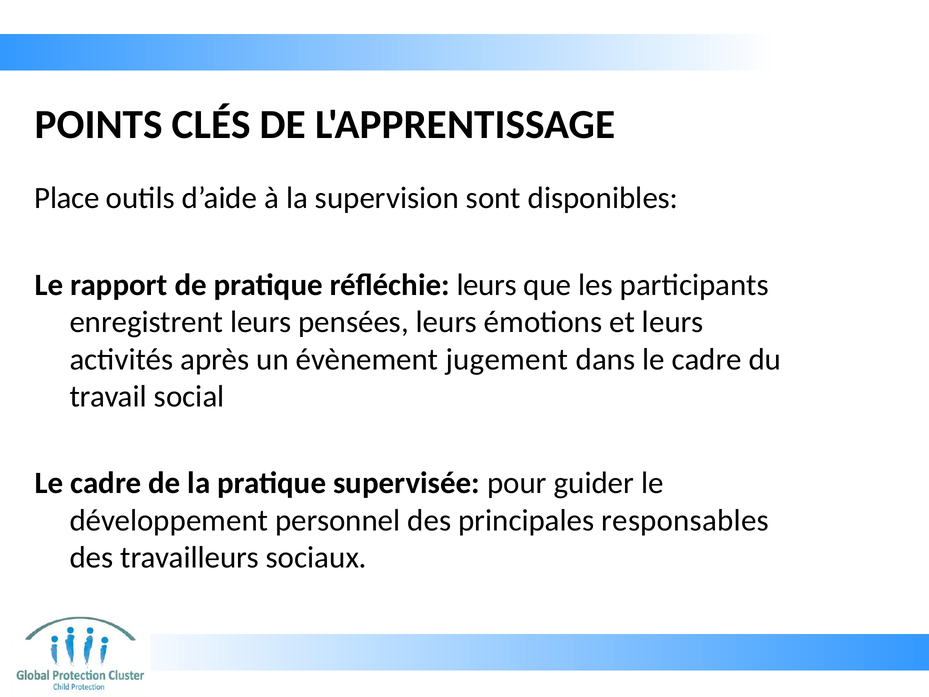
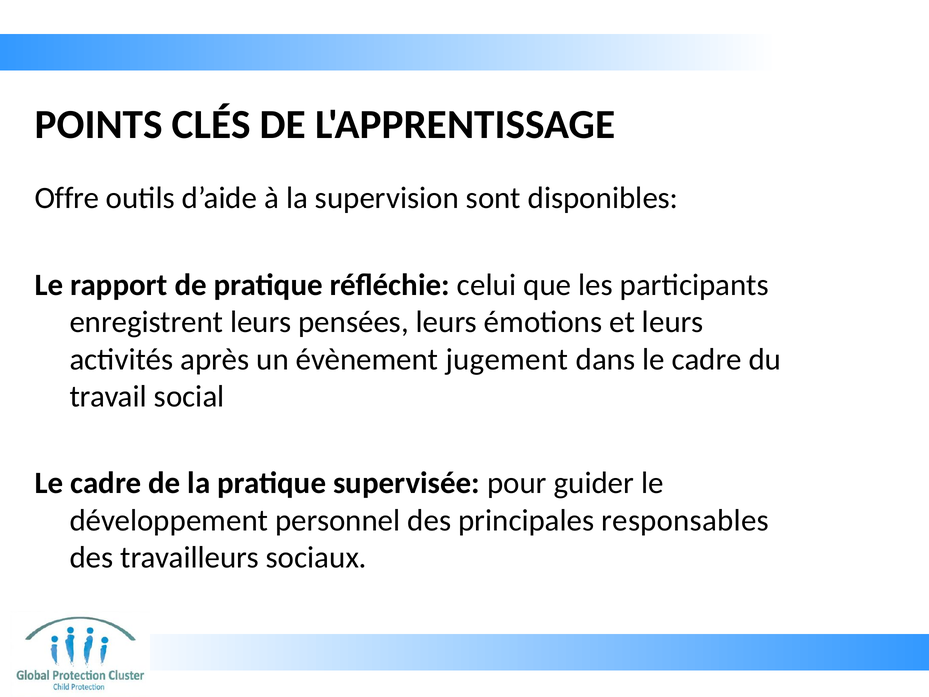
Place: Place -> Offre (67, 198)
réfléchie leurs: leurs -> celui (487, 285)
